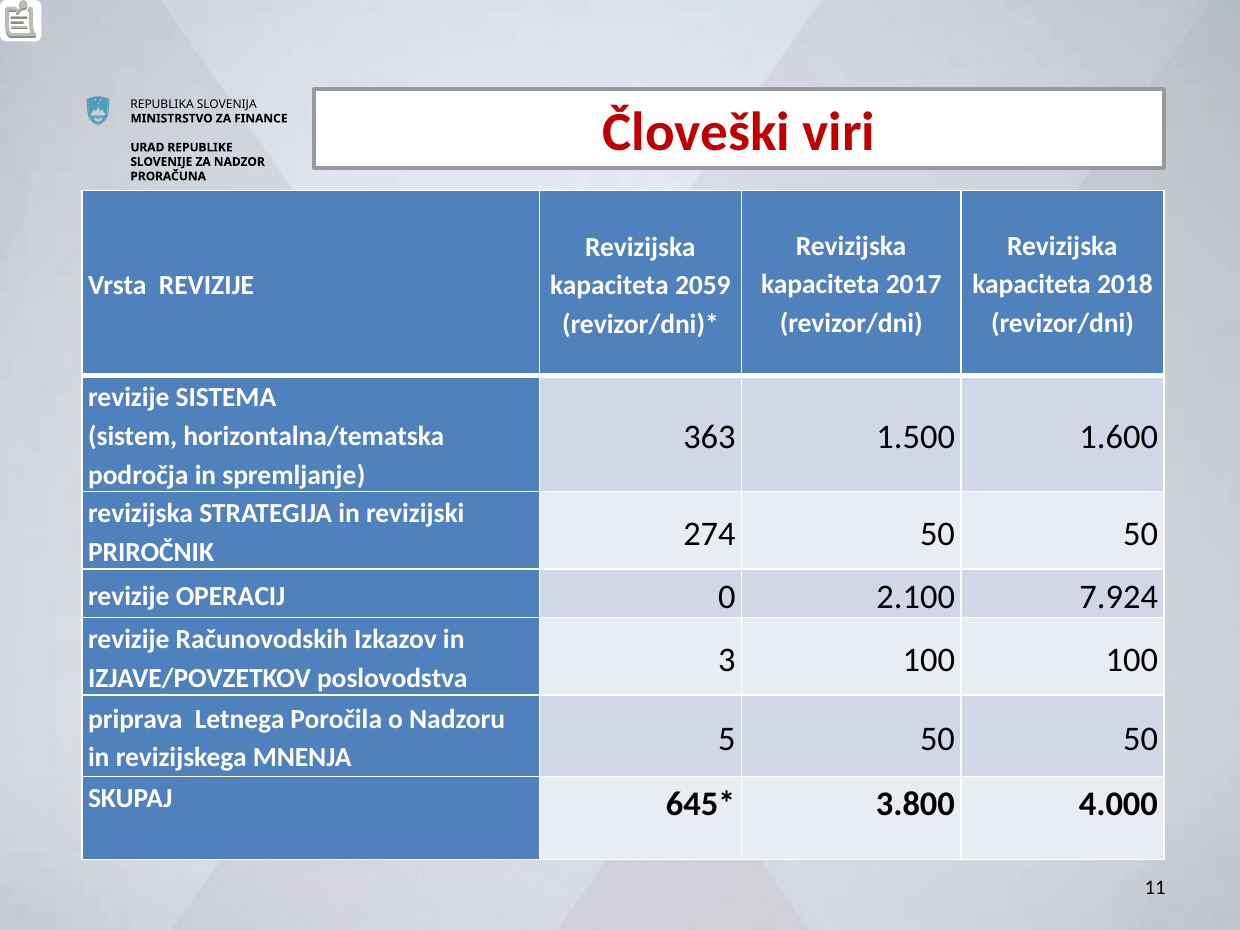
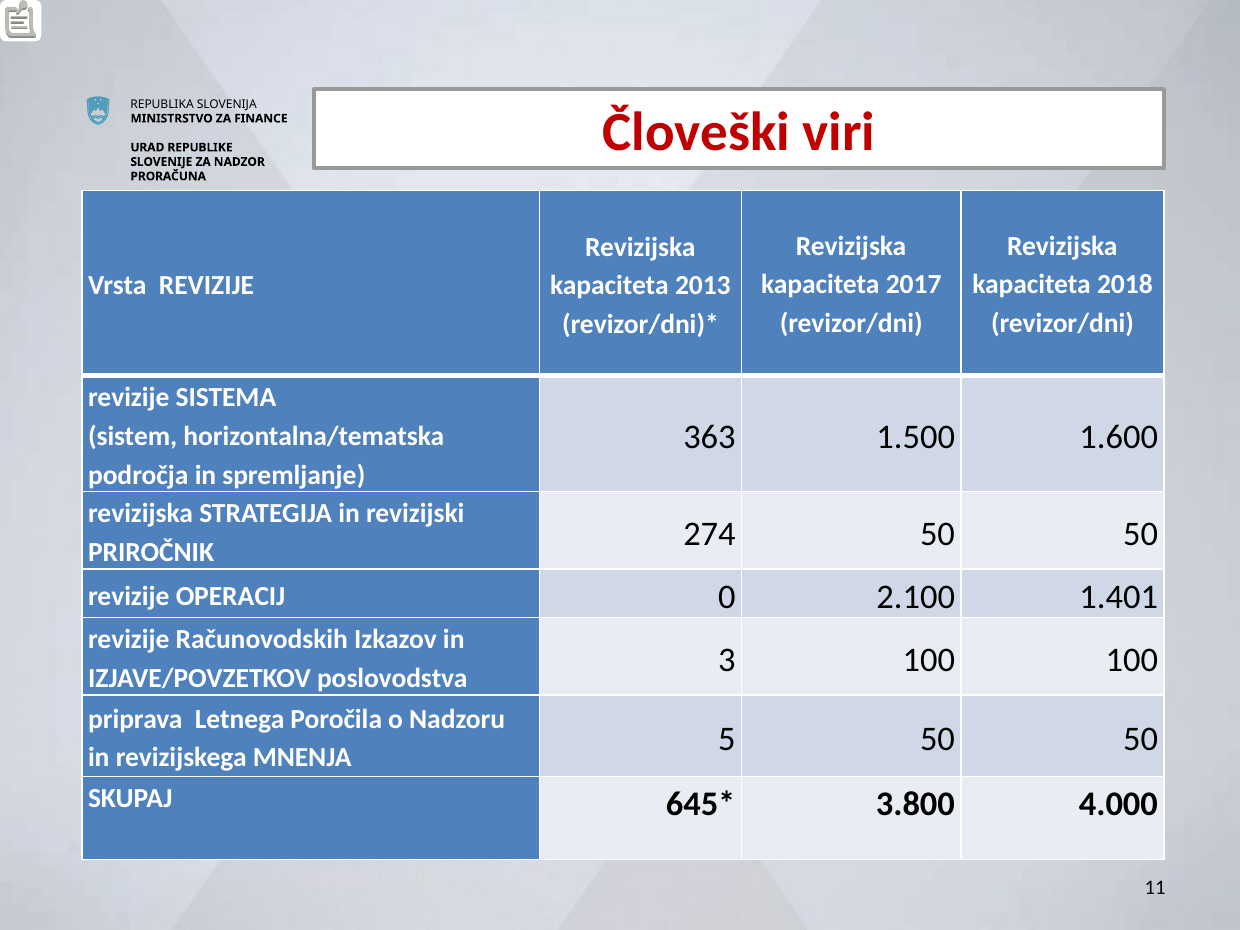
2059: 2059 -> 2013 (703, 286)
7.924: 7.924 -> 1.401 (1119, 597)
